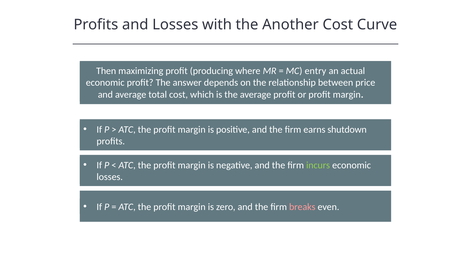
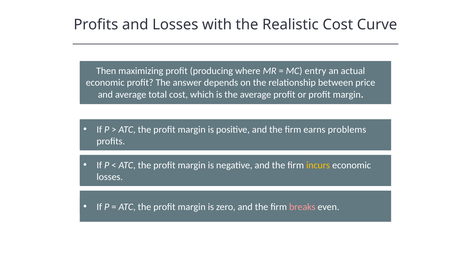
Another: Another -> Realistic (290, 25)
shutdown: shutdown -> problems (347, 129)
incurs colour: light green -> yellow (318, 165)
